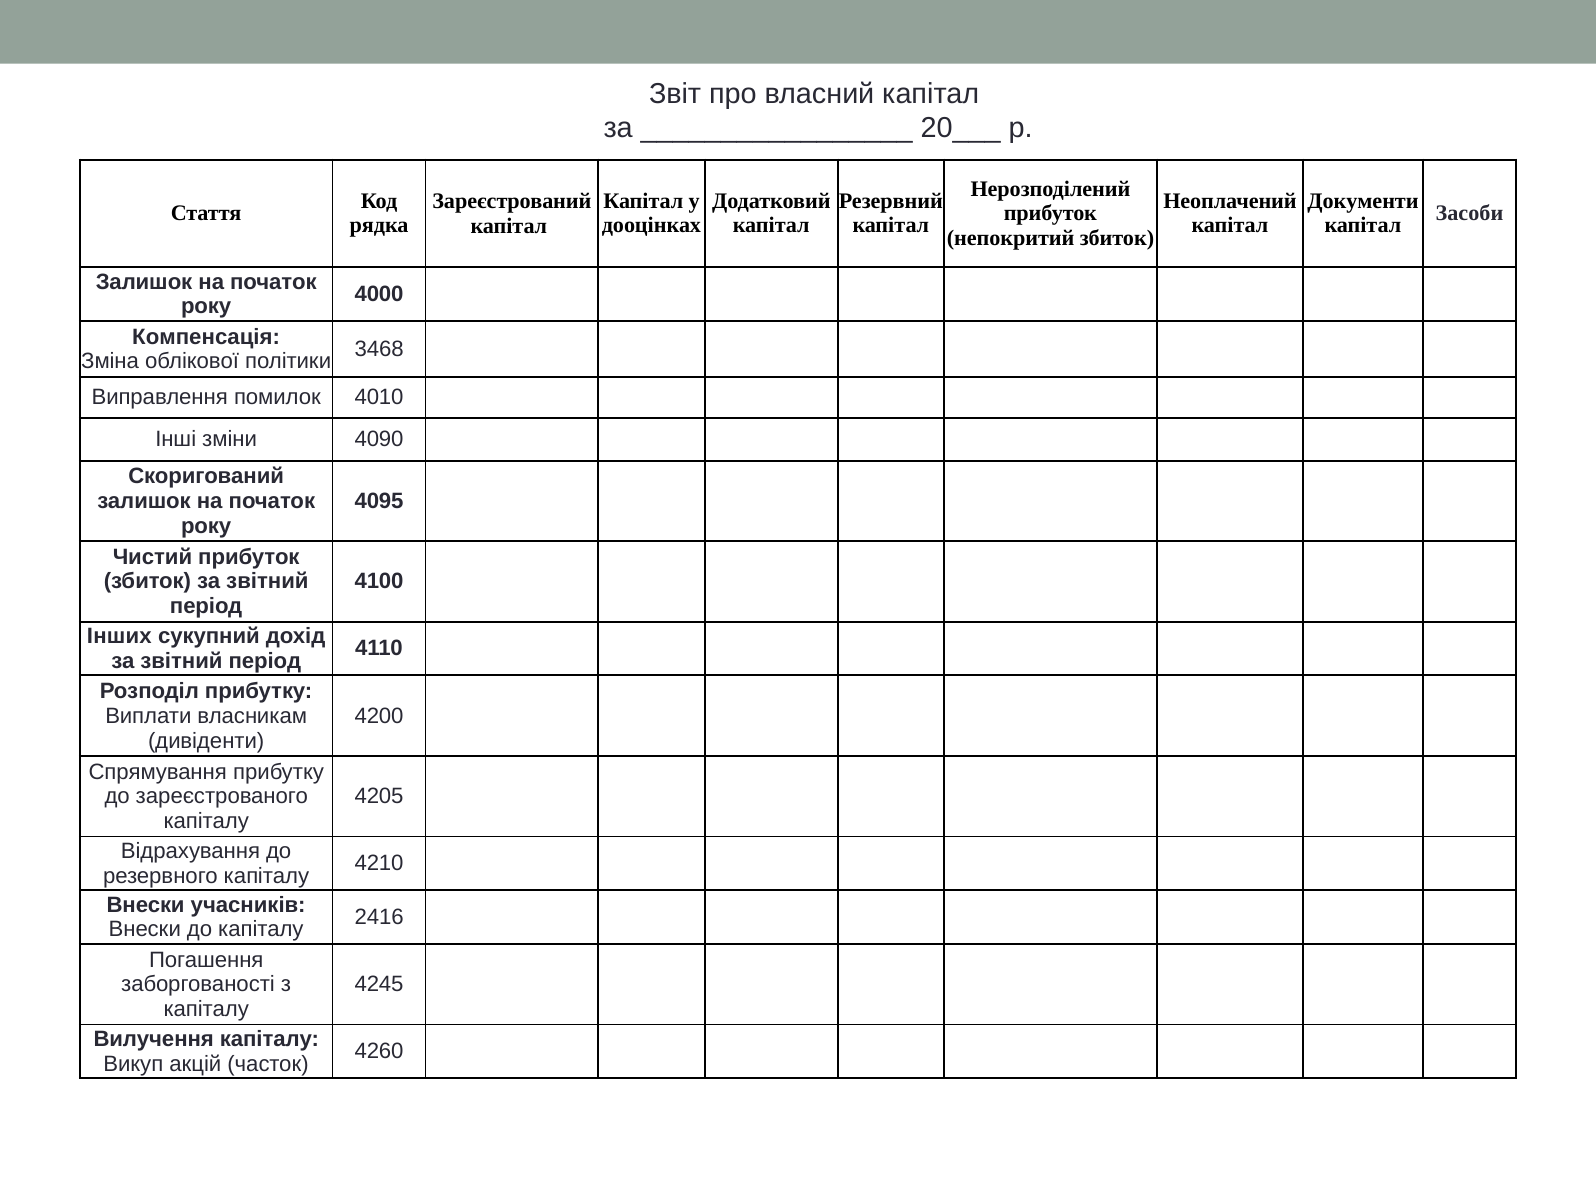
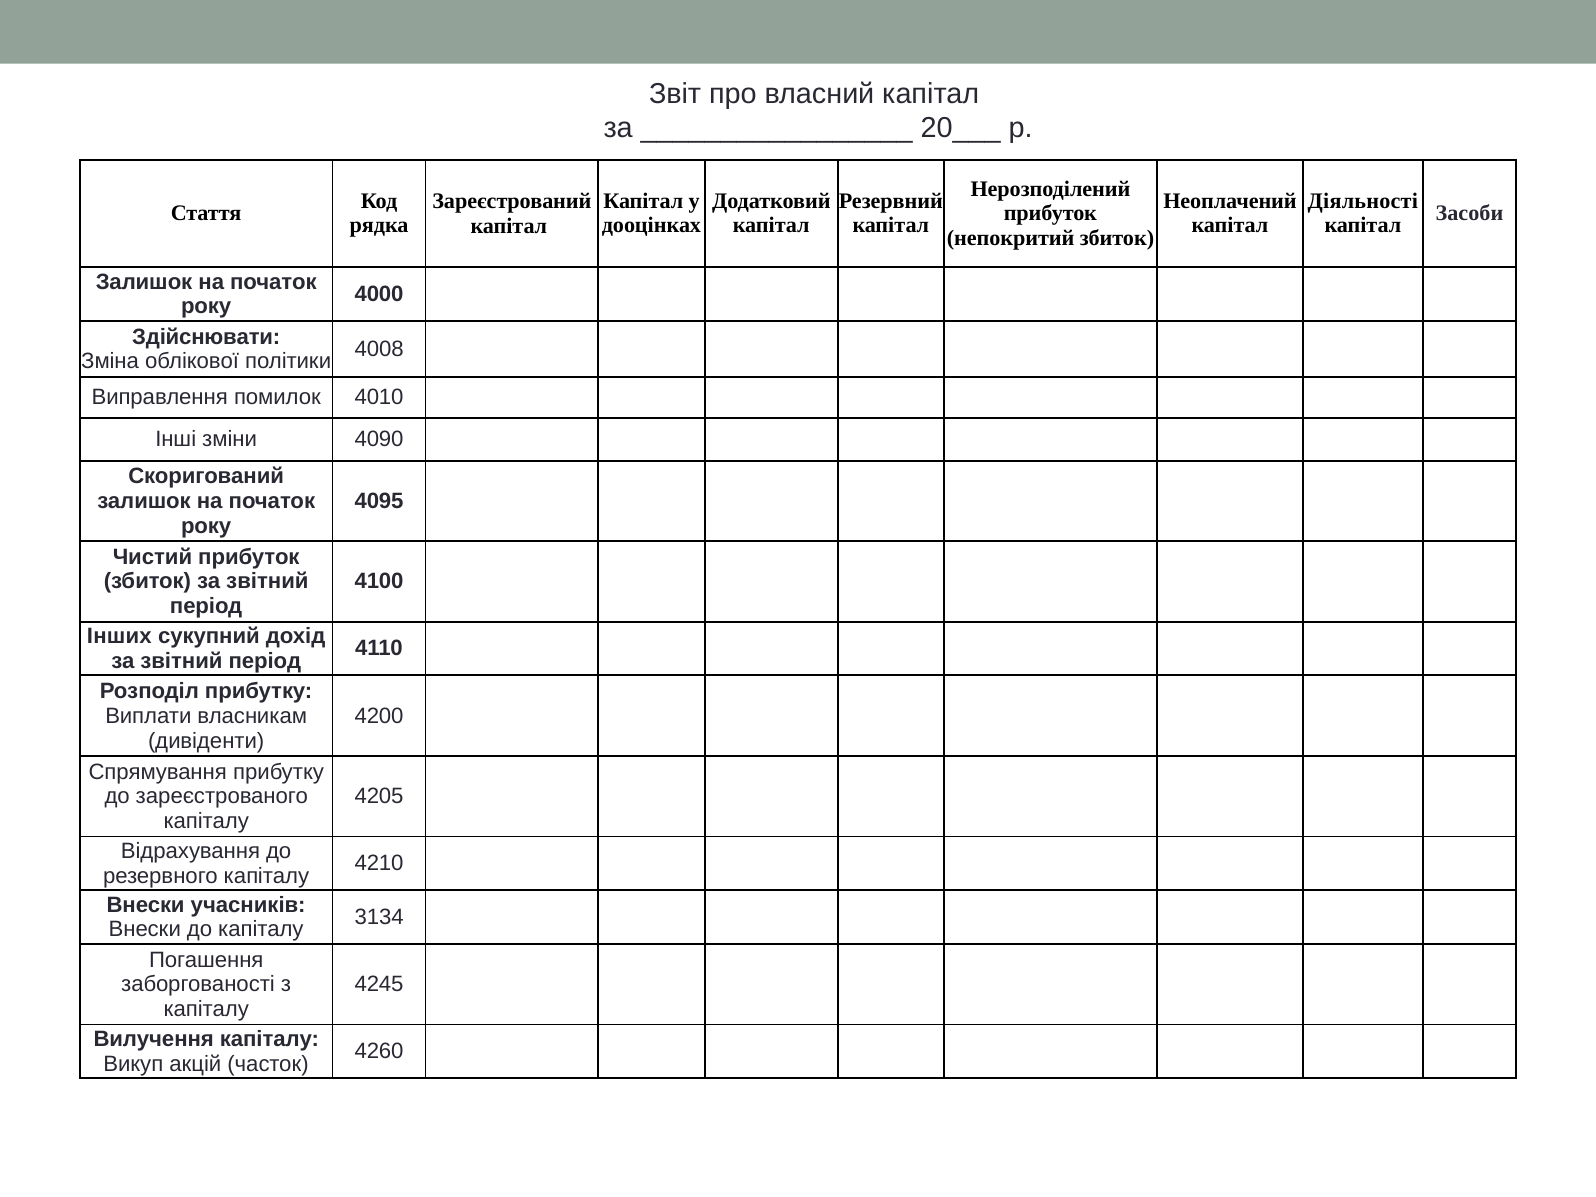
Документи: Документи -> Діяльності (1363, 201)
Компенсація: Компенсація -> Здійснювати (206, 337)
3468: 3468 -> 4008 (379, 349)
2416: 2416 -> 3134 (379, 917)
